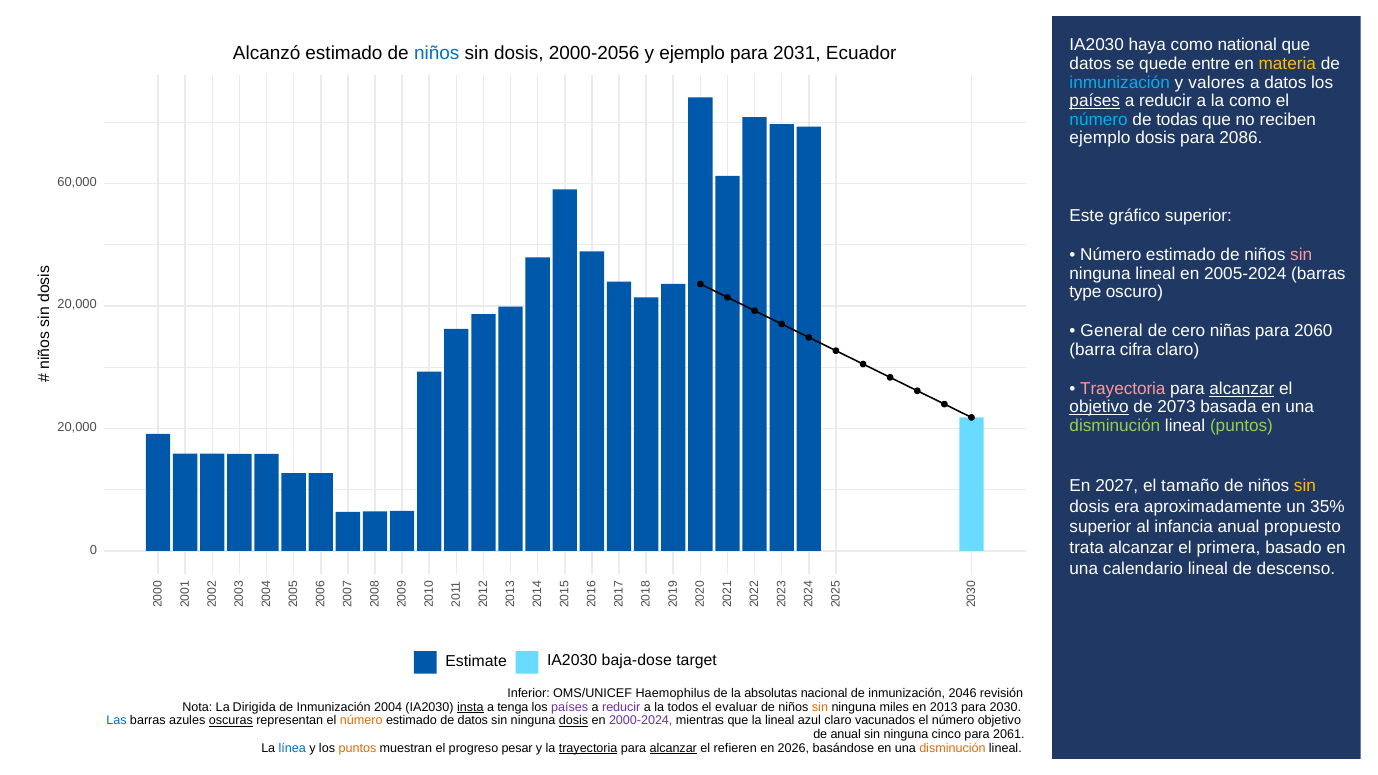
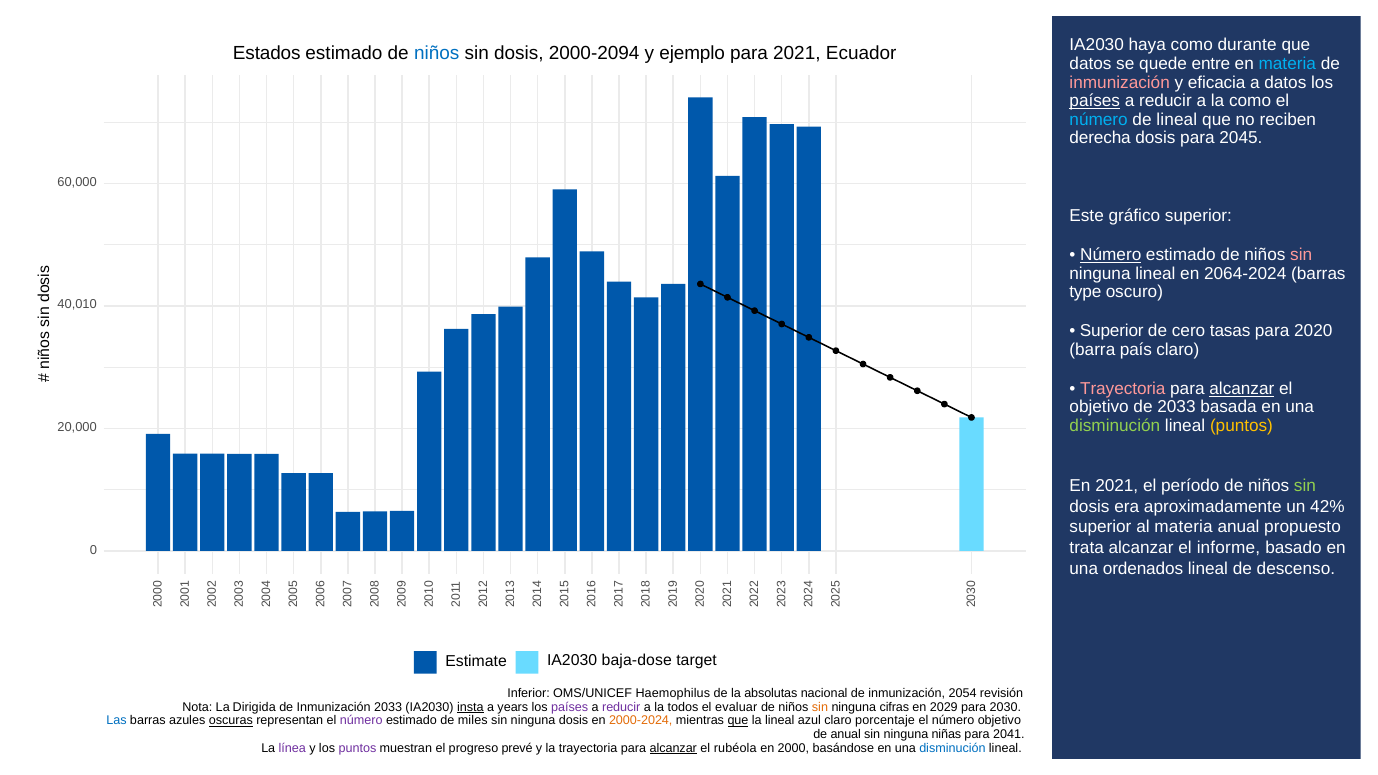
national: national -> durante (1247, 45)
Alcanzó: Alcanzó -> Estados (267, 53)
2000-2056: 2000-2056 -> 2000-2094 (594, 53)
para 2031: 2031 -> 2021 (797, 53)
materia colour: yellow -> light blue (1287, 64)
inmunización colour: light blue -> pink (1120, 82)
valores: valores -> eficacia (1217, 82)
de todas: todas -> lineal (1177, 120)
ejemplo: ejemplo -> derecha (1100, 138)
2086: 2086 -> 2045 (1241, 138)
Número underline: none -> present (1111, 255)
2005-2024: 2005-2024 -> 2064-2024 (1245, 274)
20,000: 20,000 -> 40,010 (77, 305)
General: General -> Superior (1112, 331)
niñas: niñas -> tasas (1230, 331)
2060: 2060 -> 2020 (1313, 331)
cifra: cifra -> país (1136, 350)
objetivo underline: present -> none (1099, 407)
de 2073: 2073 -> 2033 (1176, 407)
puntos colour: light green -> yellow (1241, 426)
En 2027: 2027 -> 2021 (1117, 486)
tamaño: tamaño -> período (1190, 486)
sin colour: yellow -> light green (1305, 486)
35%: 35% -> 42% (1327, 506)
al infancia: infancia -> materia (1184, 527)
primera: primera -> informe (1228, 548)
calendario: calendario -> ordenados (1143, 568)
2046: 2046 -> 2054 (963, 694)
Inmunización 2004: 2004 -> 2033 (388, 707)
tenga: tenga -> years (513, 707)
miles: miles -> cifras (894, 707)
2013: 2013 -> 2029 (944, 707)
número colour: orange -> purple (361, 721)
de datos: datos -> miles (473, 721)
dosis underline: present -> none (573, 721)
2000-2024 colour: purple -> orange (641, 721)
que underline: none -> present (738, 721)
vacunados: vacunados -> porcentaje (885, 721)
cinco: cinco -> niñas (946, 734)
2061: 2061 -> 2041 (1009, 734)
línea colour: blue -> purple (292, 748)
puntos colour: orange -> purple (357, 748)
pesar: pesar -> prevé (517, 748)
trayectoria underline: present -> none (588, 748)
refieren: refieren -> rubéola (735, 748)
2026: 2026 -> 2000 (793, 748)
disminución colour: orange -> blue (952, 748)
